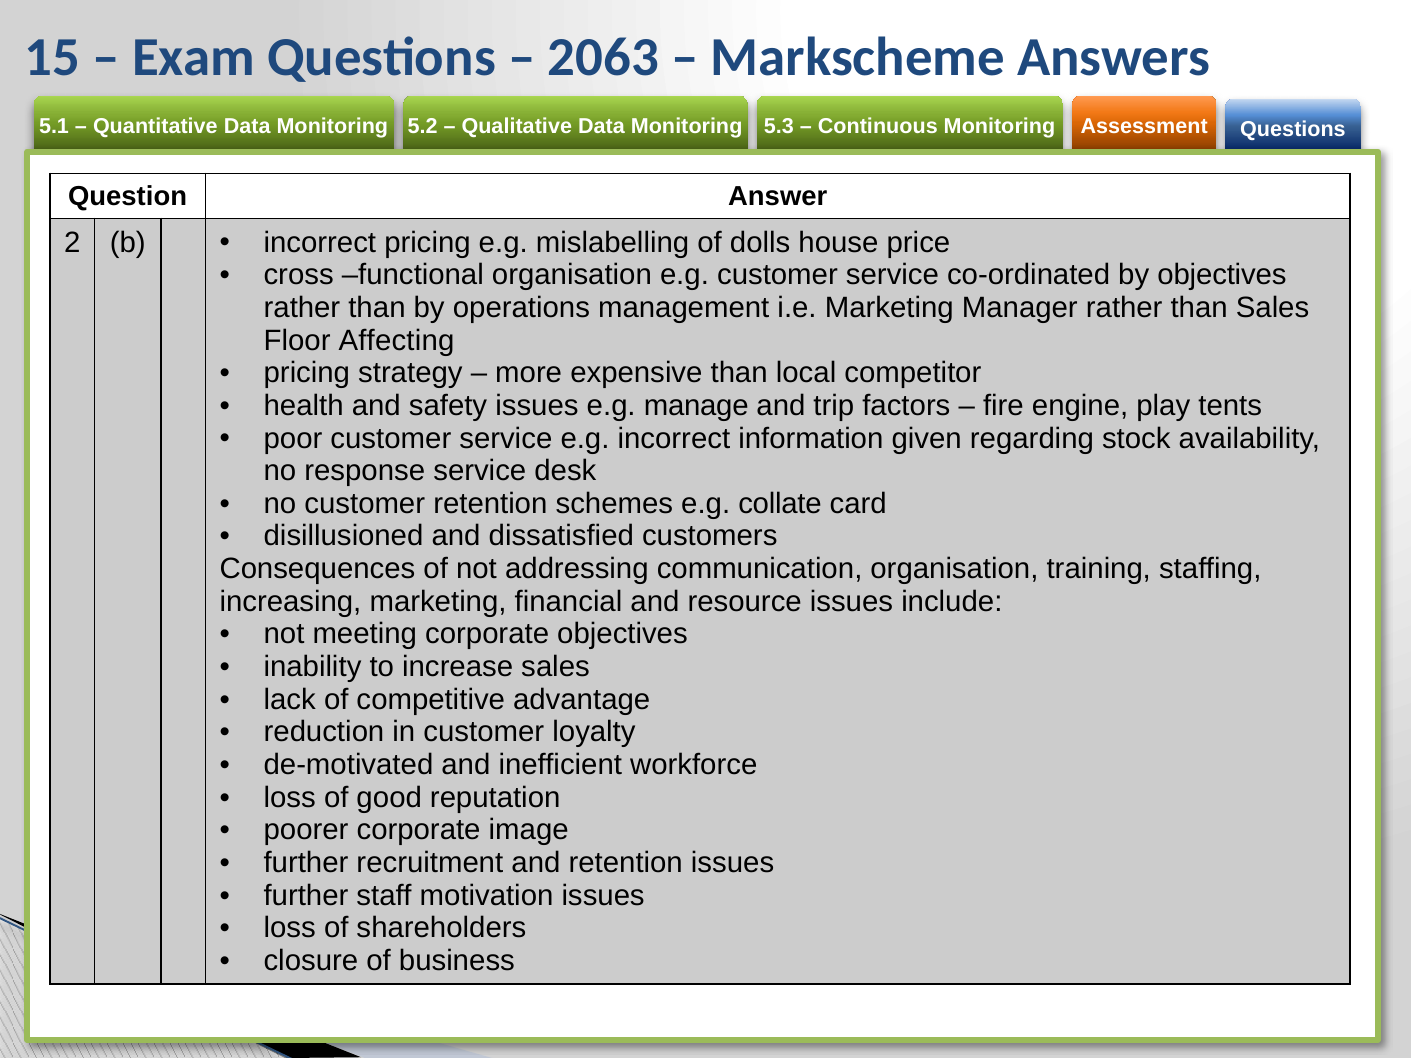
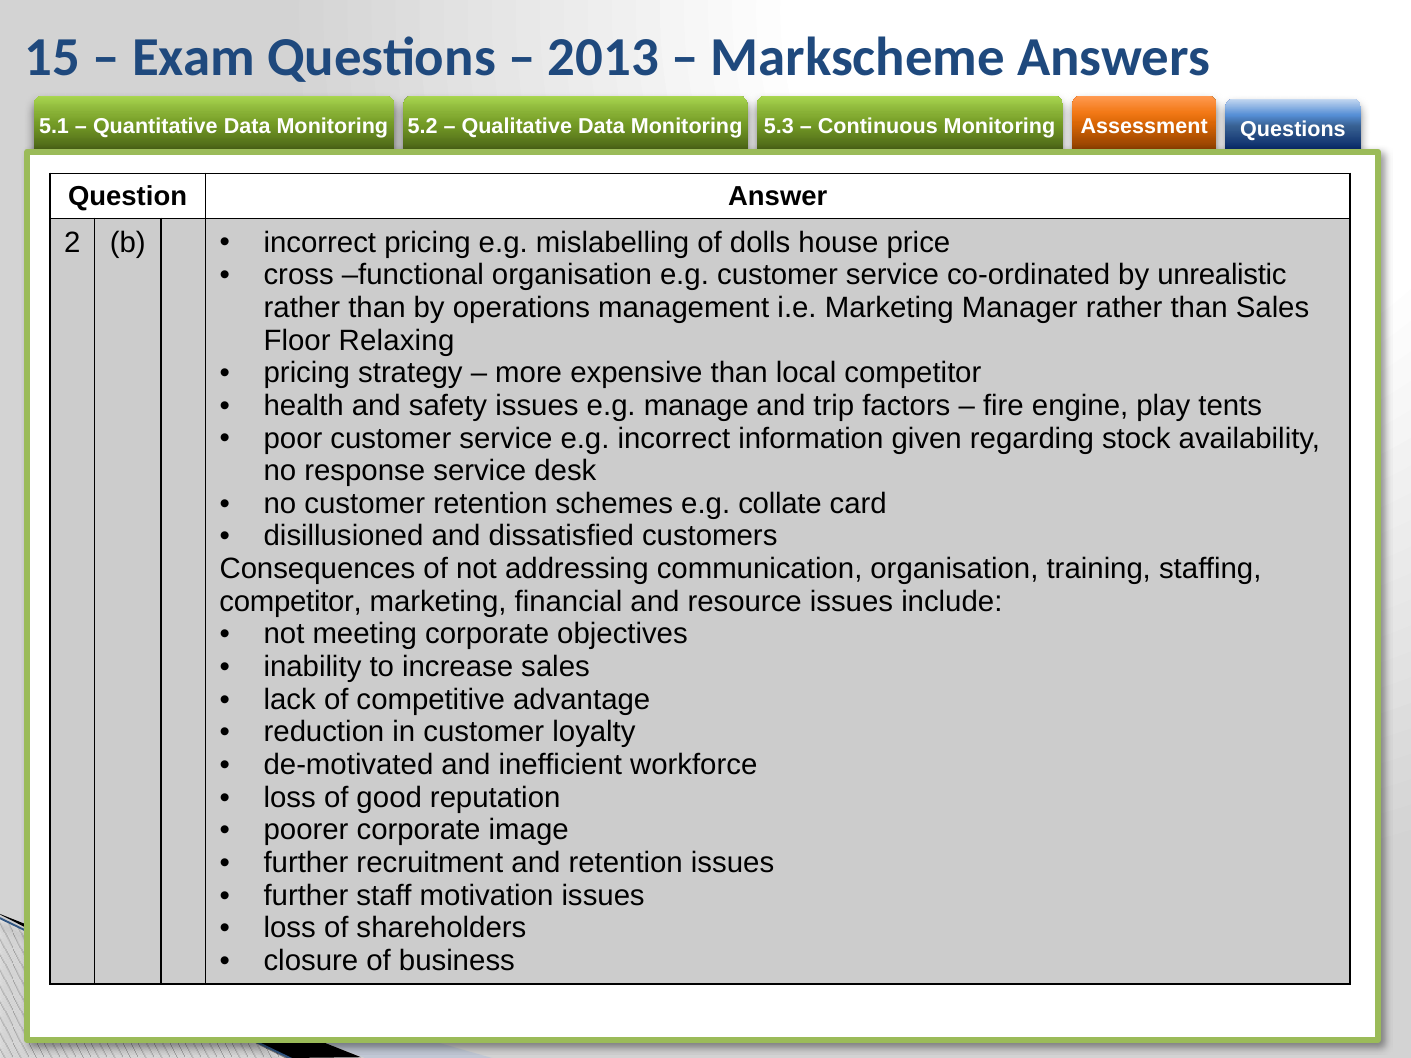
2063: 2063 -> 2013 (603, 57)
by objectives: objectives -> unrealistic (1222, 275)
Affecting: Affecting -> Relaxing (396, 340)
increasing: increasing -> competitor (291, 602)
